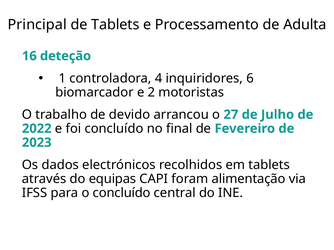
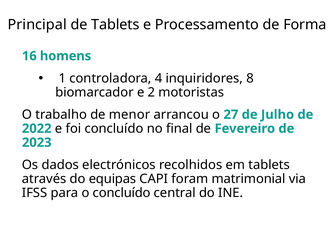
Adulta: Adulta -> Forma (305, 25)
deteção: deteção -> homens (66, 56)
6: 6 -> 8 (250, 78)
devido: devido -> menor (130, 115)
alimentação: alimentação -> matrimonial (249, 179)
